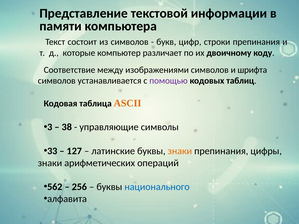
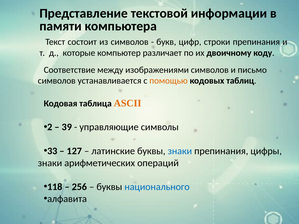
шрифта: шрифта -> письмо (252, 70)
помощью colour: purple -> orange (168, 81)
3: 3 -> 2 (50, 127)
38: 38 -> 39 (67, 127)
знаки colour: orange -> blue (180, 151)
562: 562 -> 118 (55, 187)
